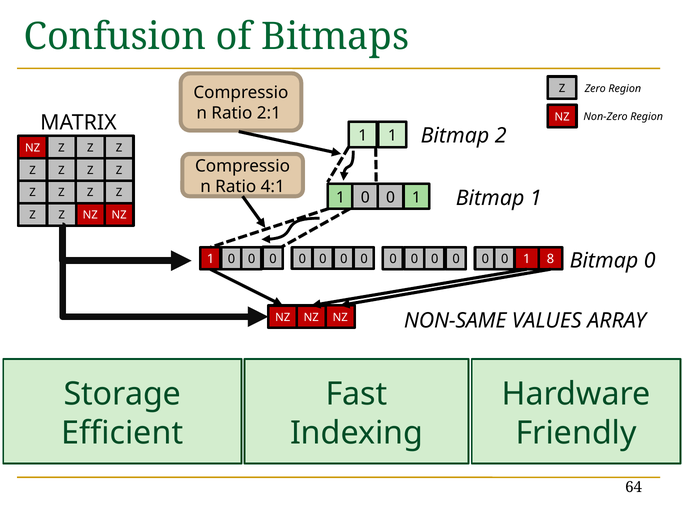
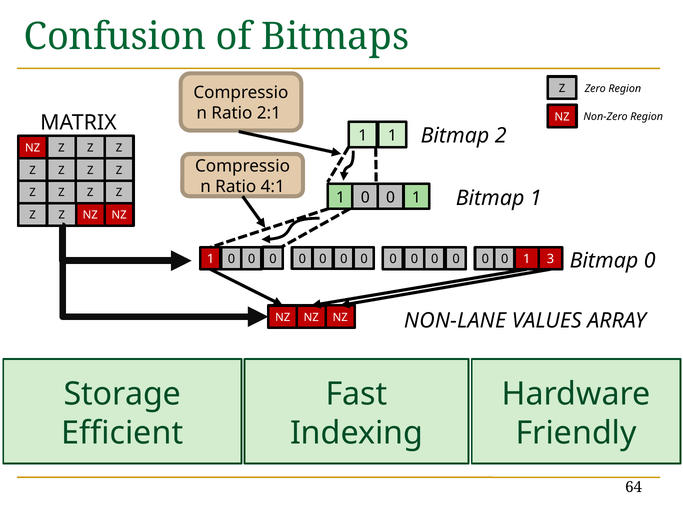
8: 8 -> 3 (551, 259)
NON-SAME: NON-SAME -> NON-LANE (455, 320)
